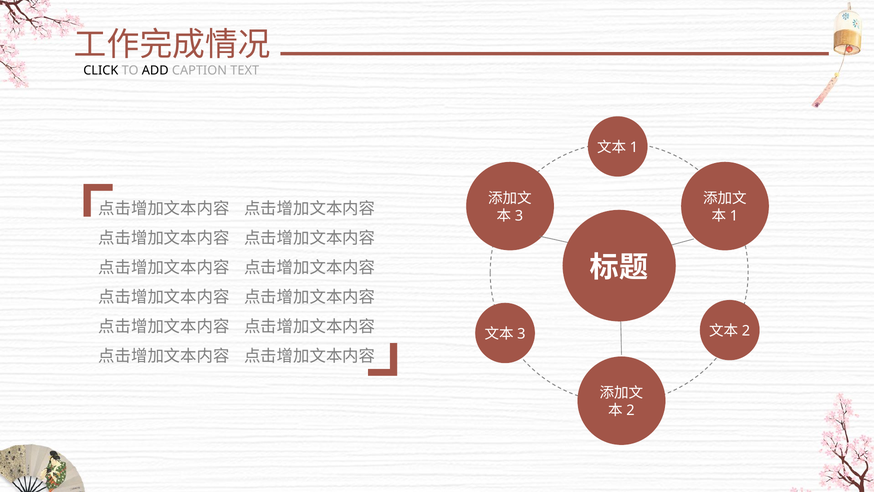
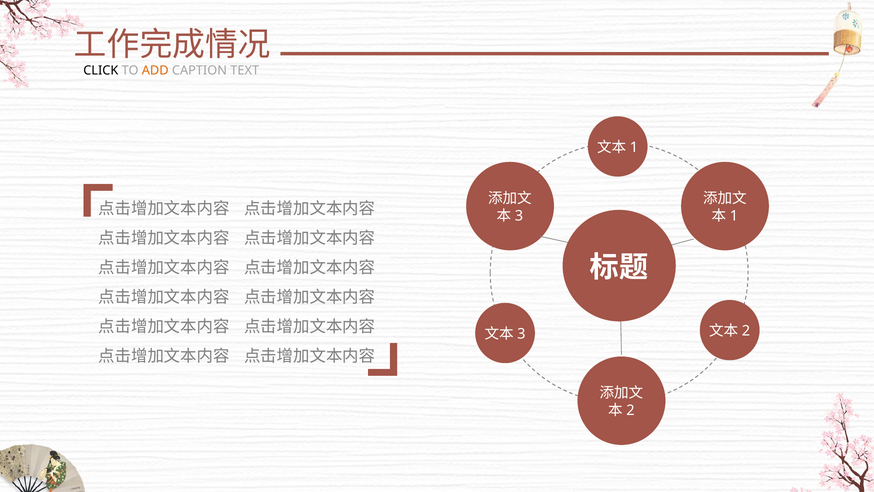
ADD colour: black -> orange (155, 70)
